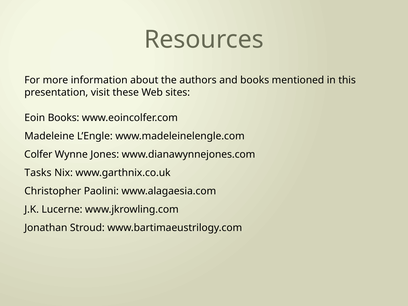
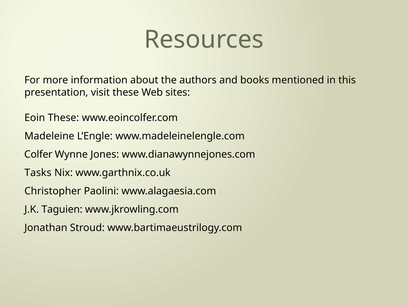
Eoin Books: Books -> These (63, 118)
Lucerne: Lucerne -> Taguien (62, 209)
